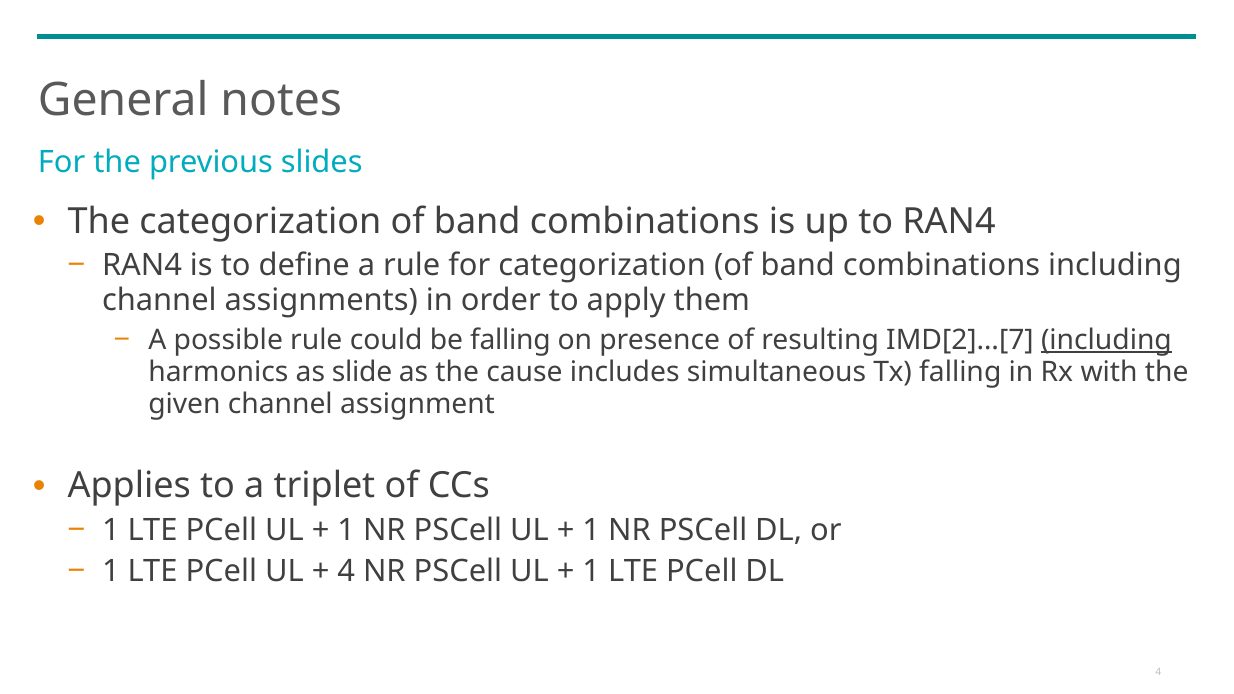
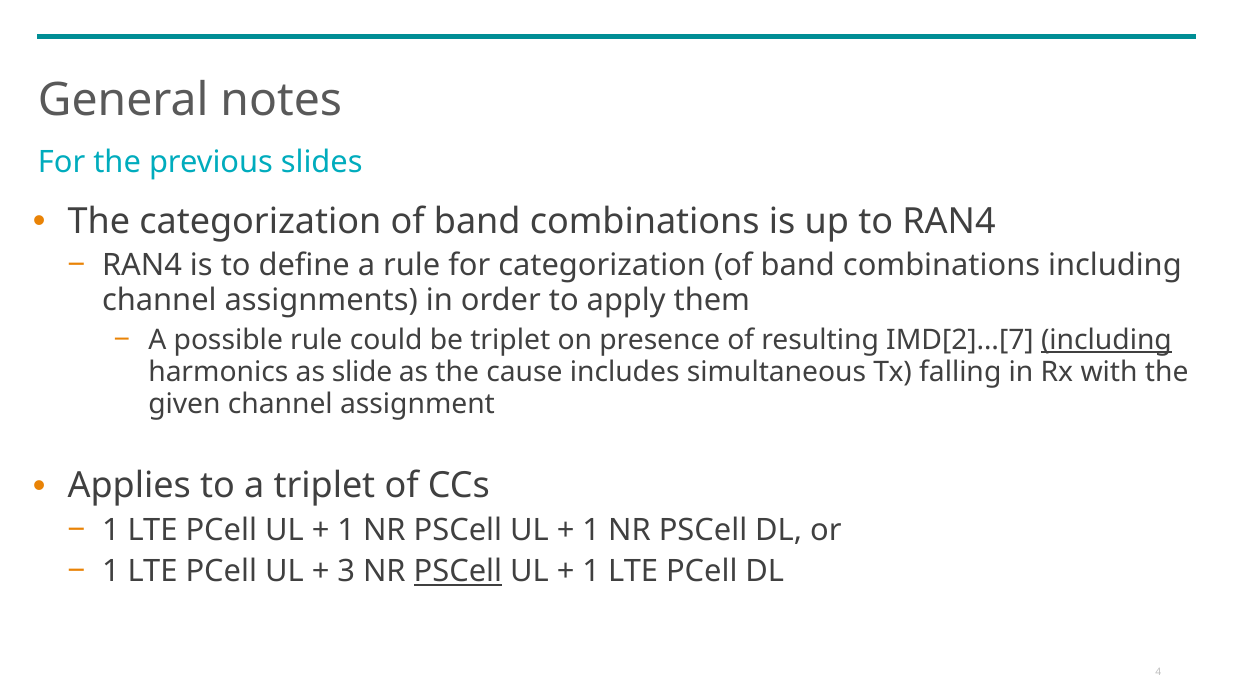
be falling: falling -> triplet (510, 340)
4: 4 -> 3 (346, 572)
PSCell underline: none -> present (458, 572)
